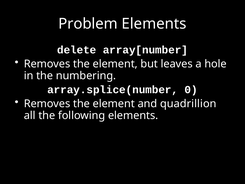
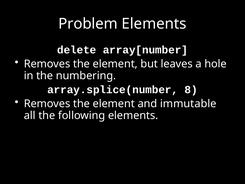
0: 0 -> 8 (191, 90)
quadrillion: quadrillion -> immutable (188, 104)
